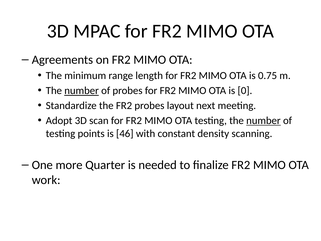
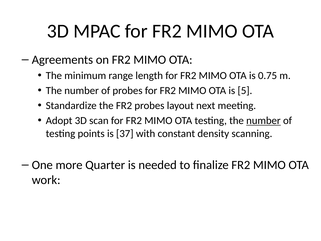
number underline: present -> none (82, 91)
0: 0 -> 5 (245, 91)
46: 46 -> 37 (125, 133)
